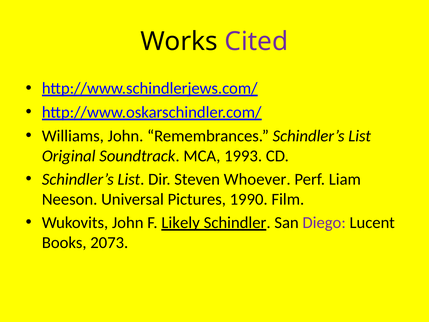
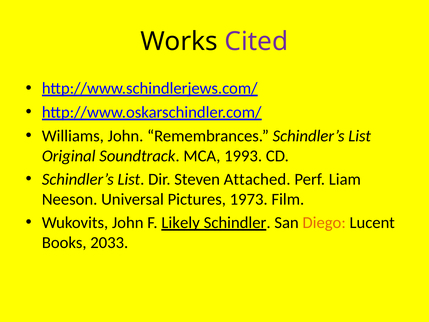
Whoever: Whoever -> Attached (257, 179)
1990: 1990 -> 1973 (249, 199)
Diego colour: purple -> orange (324, 222)
2073: 2073 -> 2033 (109, 242)
